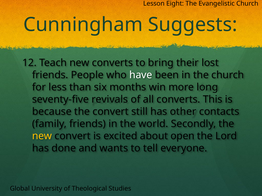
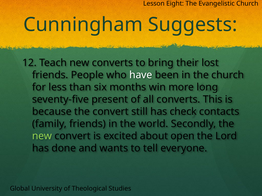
revivals: revivals -> present (110, 100)
other: other -> check (183, 112)
new colour: yellow -> light green (42, 136)
